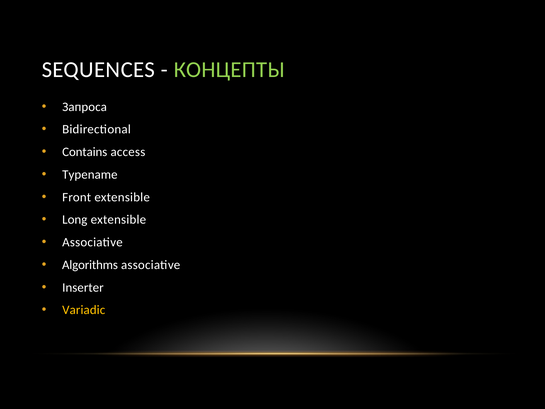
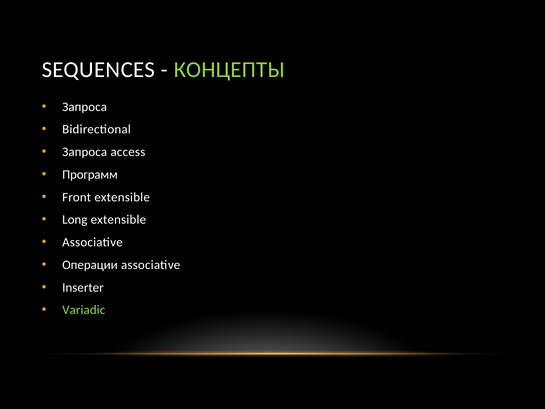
Contains: Contains -> Запроса (85, 152)
Typename: Typename -> Программ (90, 174)
Algorithms: Algorithms -> Операции (90, 265)
Variadic colour: yellow -> light green (84, 310)
